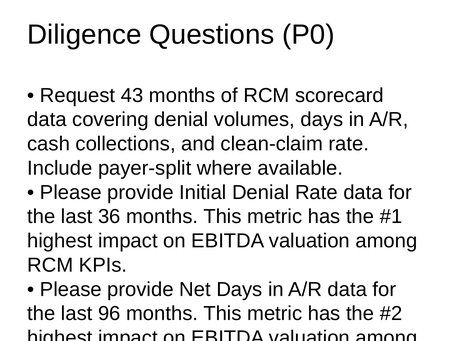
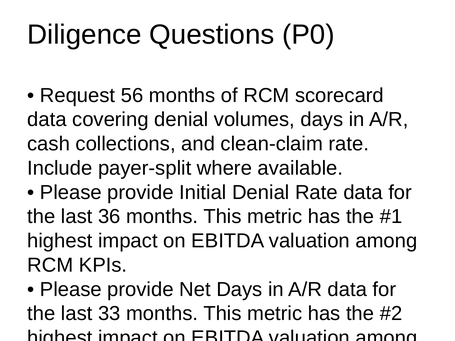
43: 43 -> 56 (132, 95)
96: 96 -> 33 (109, 314)
